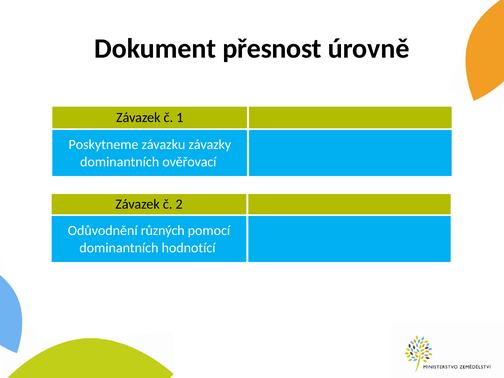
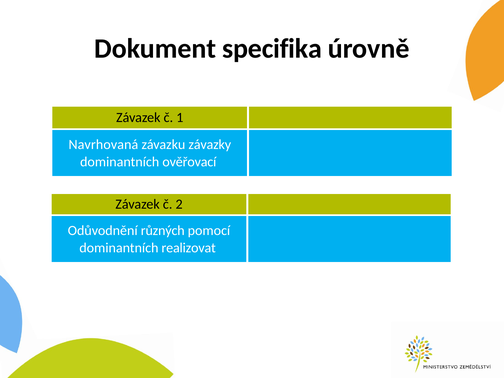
přesnost: přesnost -> specifika (272, 49)
Poskytneme: Poskytneme -> Navrhovaná (103, 145)
hodnotící: hodnotící -> realizovat (189, 248)
